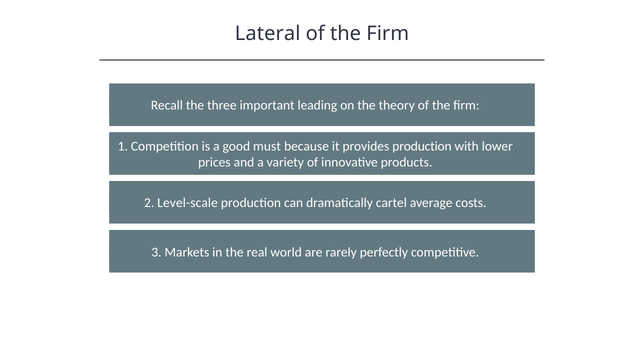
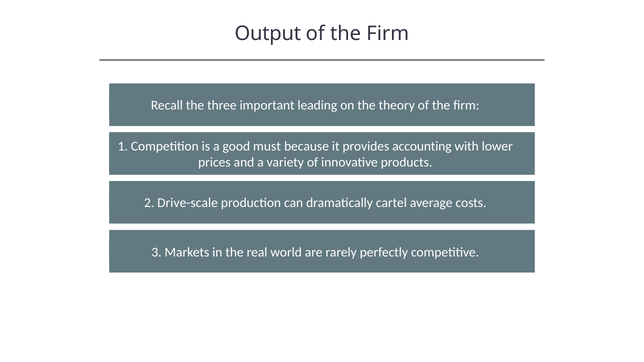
Lateral: Lateral -> Output (268, 34)
provides production: production -> accounting (422, 146)
Level-scale: Level-scale -> Drive-scale (188, 203)
